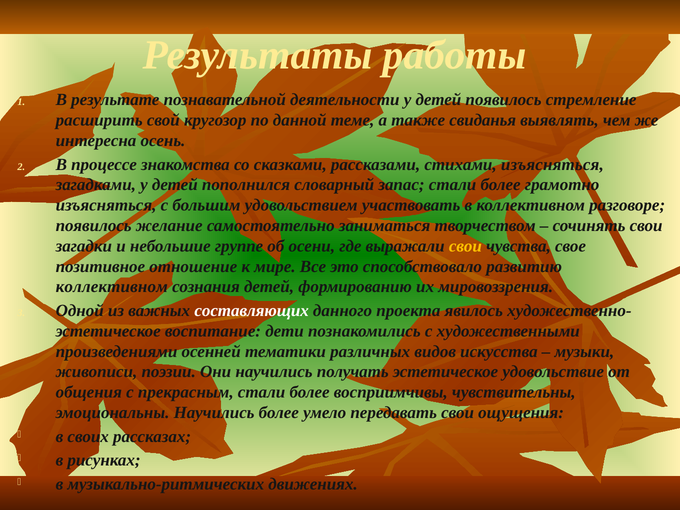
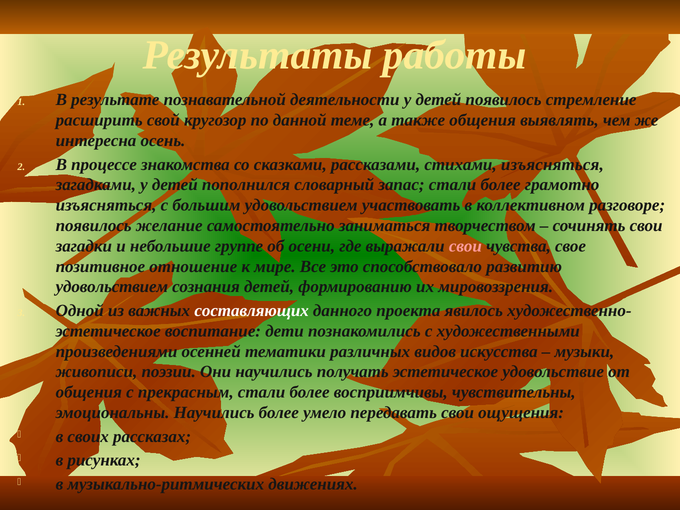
также свиданья: свиданья -> общения (483, 120)
свои colour: yellow -> pink (465, 246)
коллективном: коллективном -> удовольствием (112, 287)
